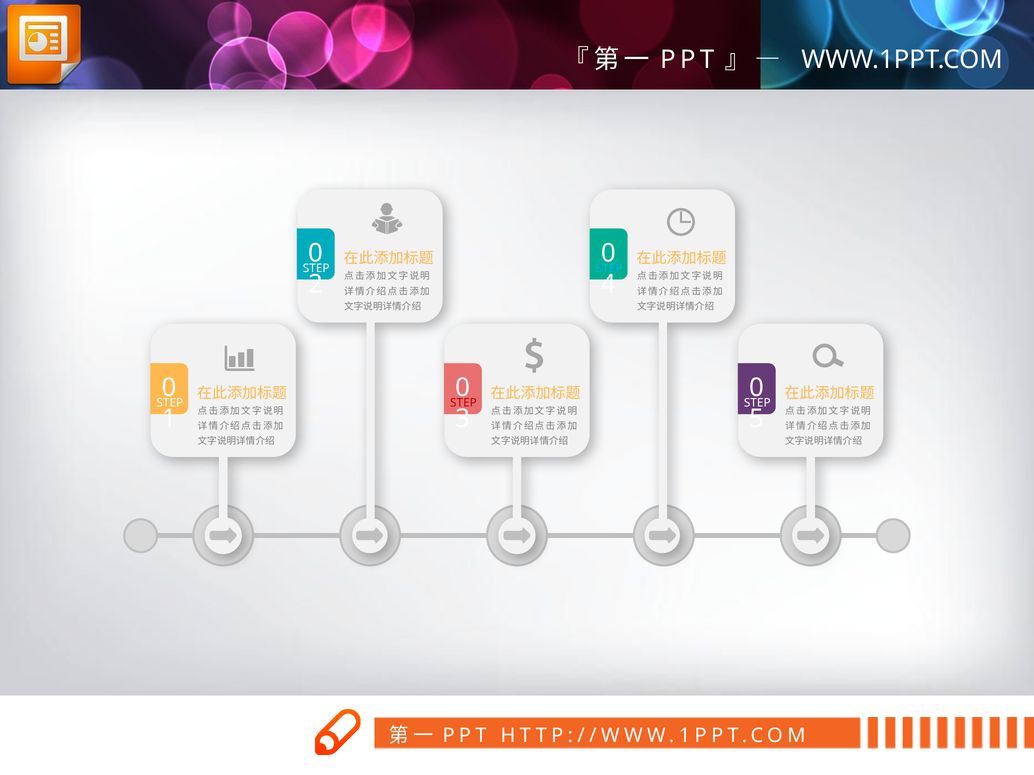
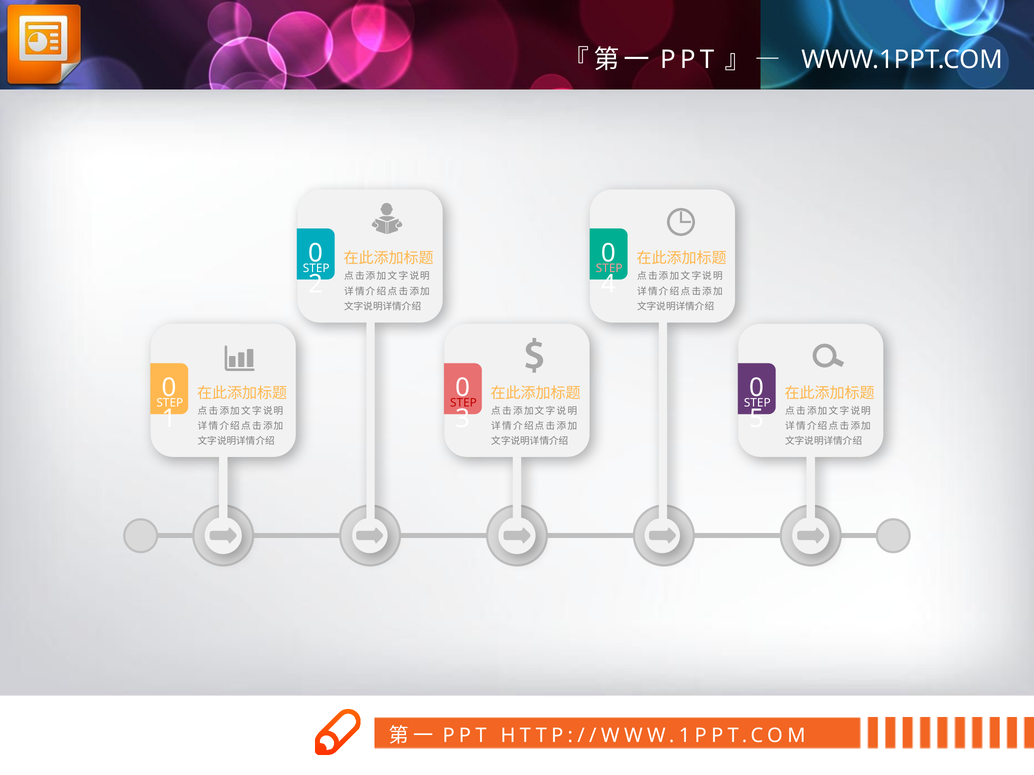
STEP colour: light blue -> pink (609, 268)
